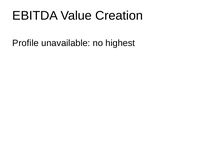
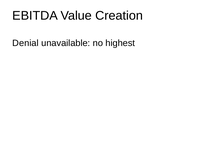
Profile: Profile -> Denial (26, 43)
